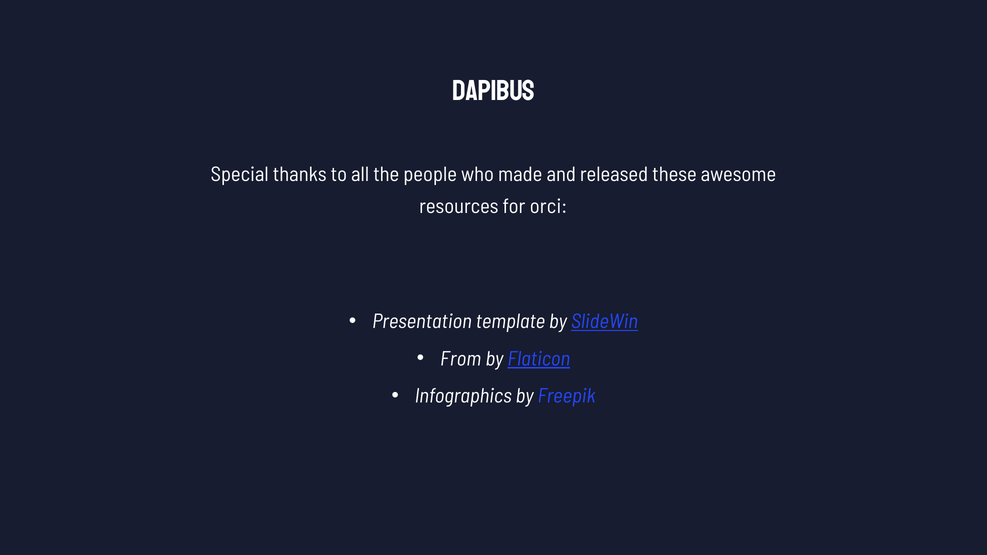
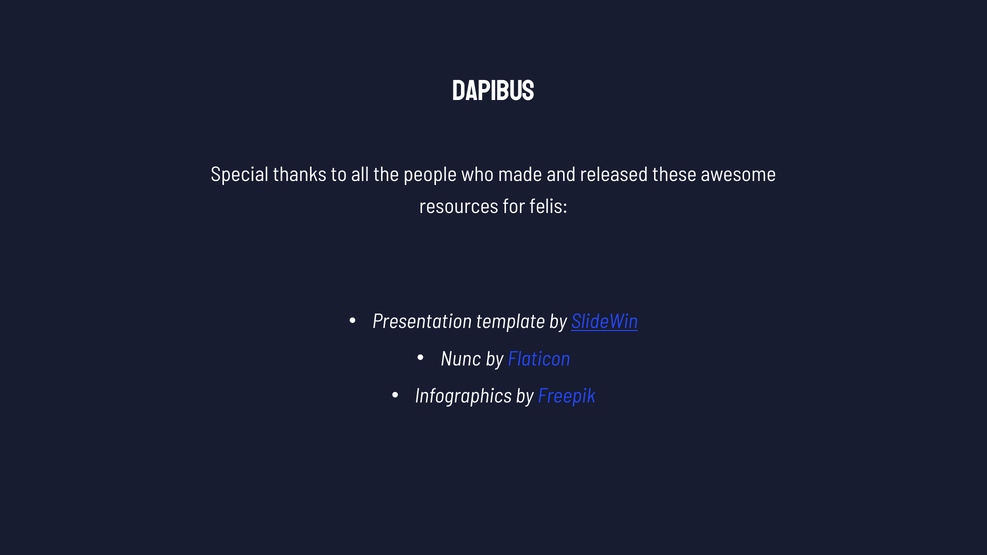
orci: orci -> felis (549, 207)
From: From -> Nunc (461, 359)
Flaticon underline: present -> none (539, 359)
